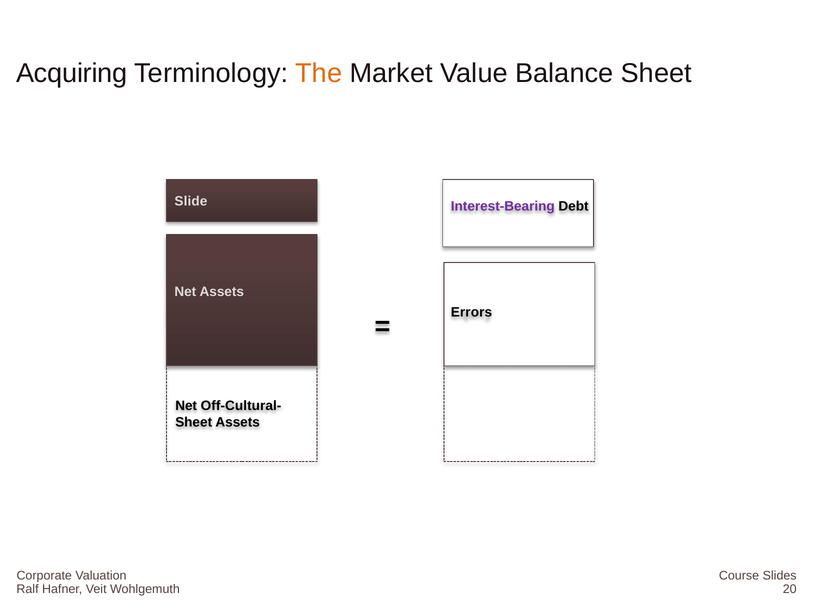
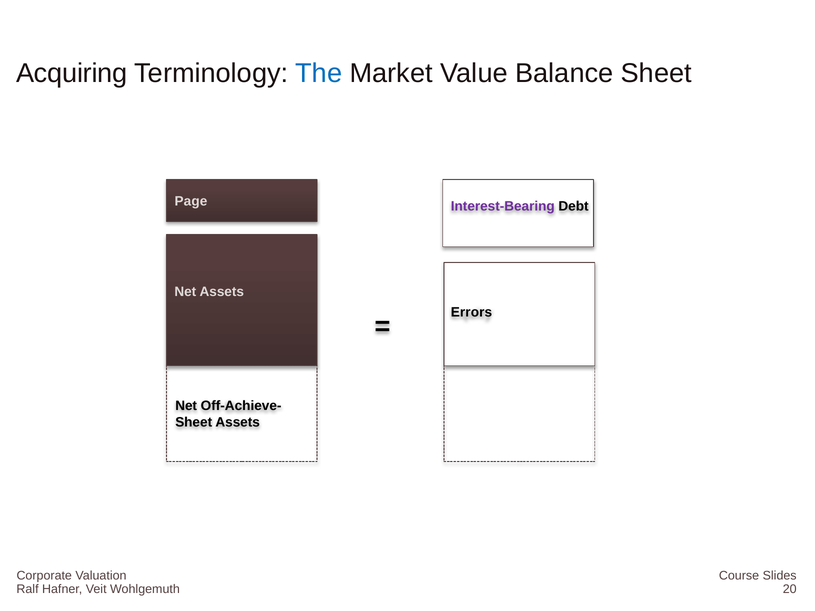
The colour: orange -> blue (319, 74)
Slide: Slide -> Page (191, 201)
Off-Cultural-: Off-Cultural- -> Off-Achieve- (241, 406)
